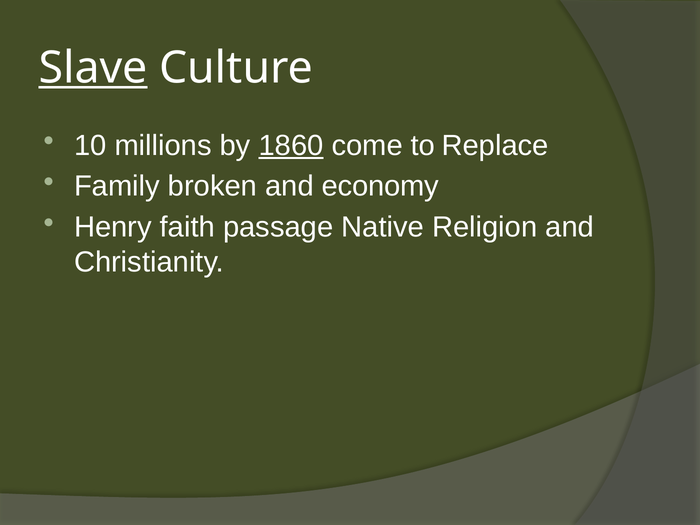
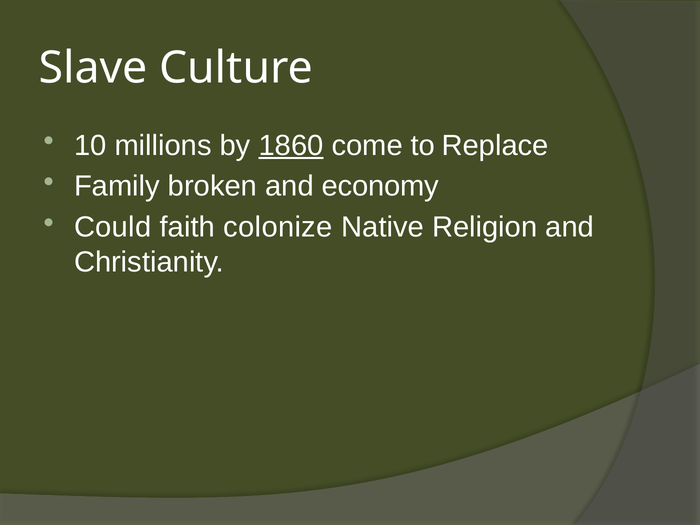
Slave underline: present -> none (93, 68)
Henry: Henry -> Could (113, 227)
passage: passage -> colonize (278, 227)
